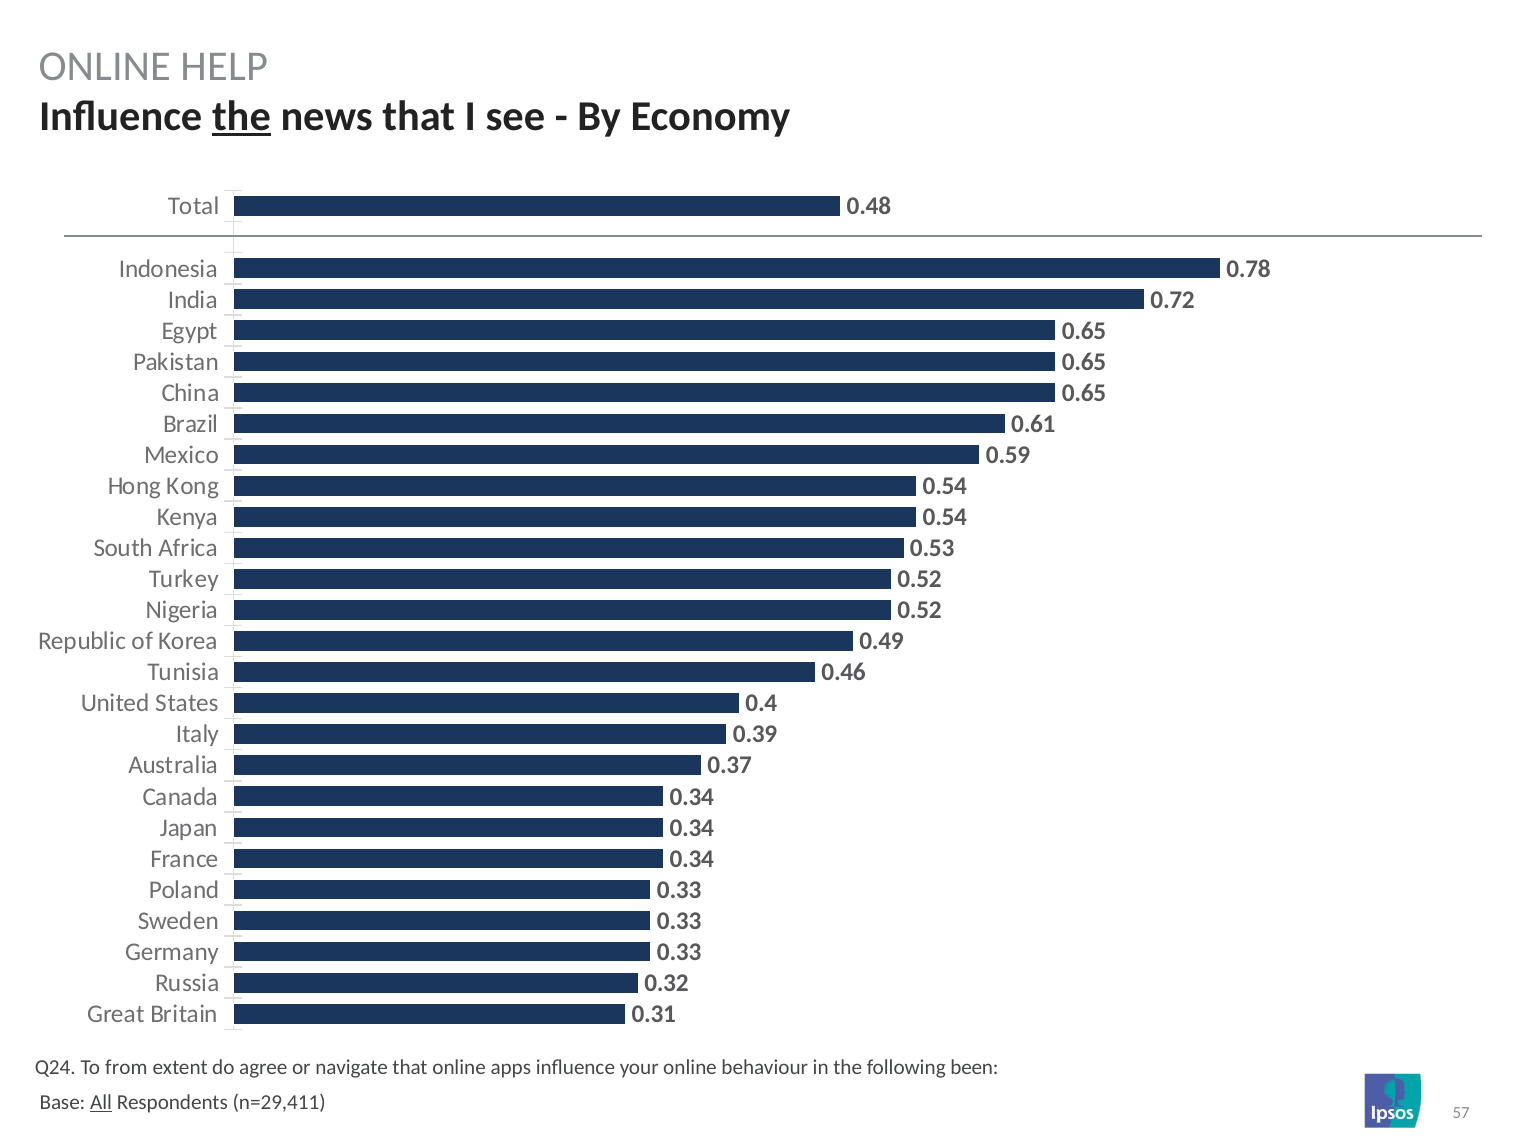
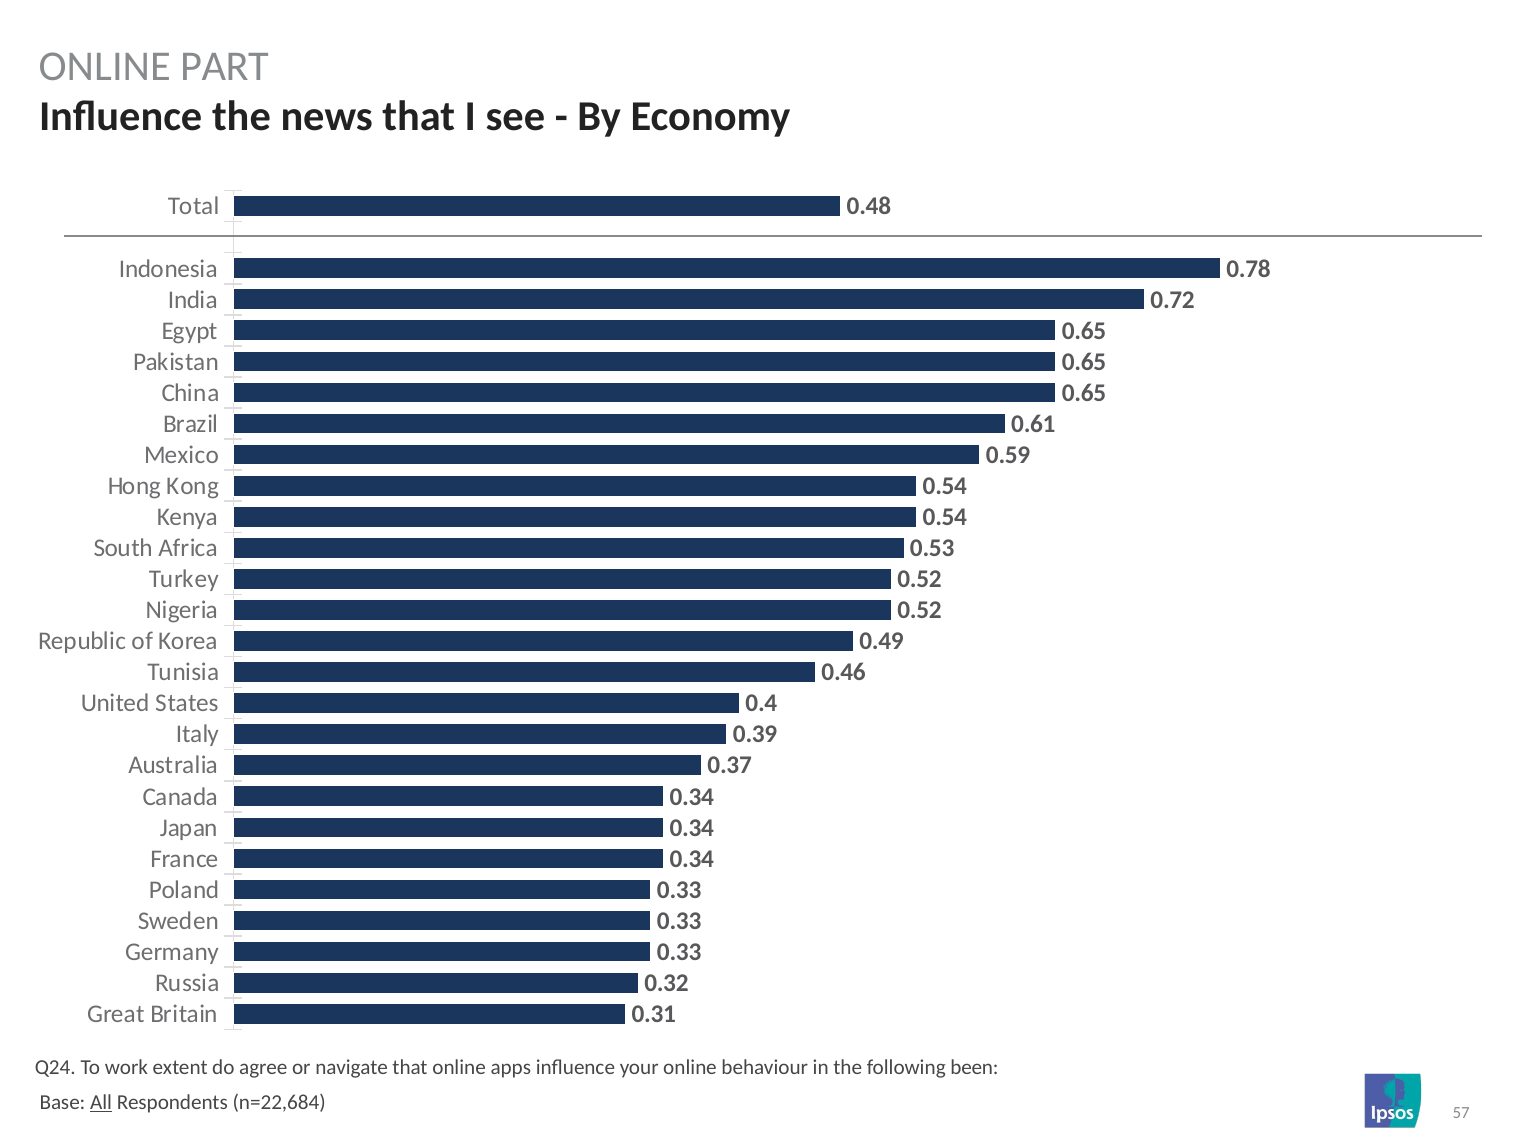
HELP: HELP -> PART (225, 67)
the underline: present -> none (241, 116)
from: from -> work (127, 1067)
n=29,411: n=29,411 -> n=22,684 (279, 1102)
